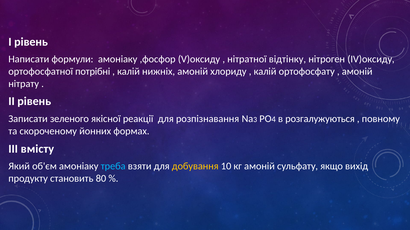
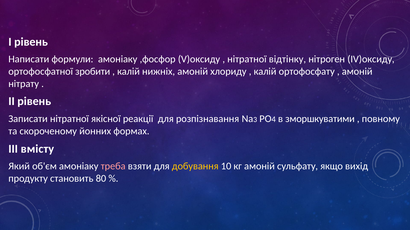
потрібні: потрібні -> зробити (93, 72)
Записати зеленого: зеленого -> нітратної (69, 119)
розгалужуються: розгалужуються -> зморшкуватими (320, 119)
треба colour: light blue -> pink (113, 167)
